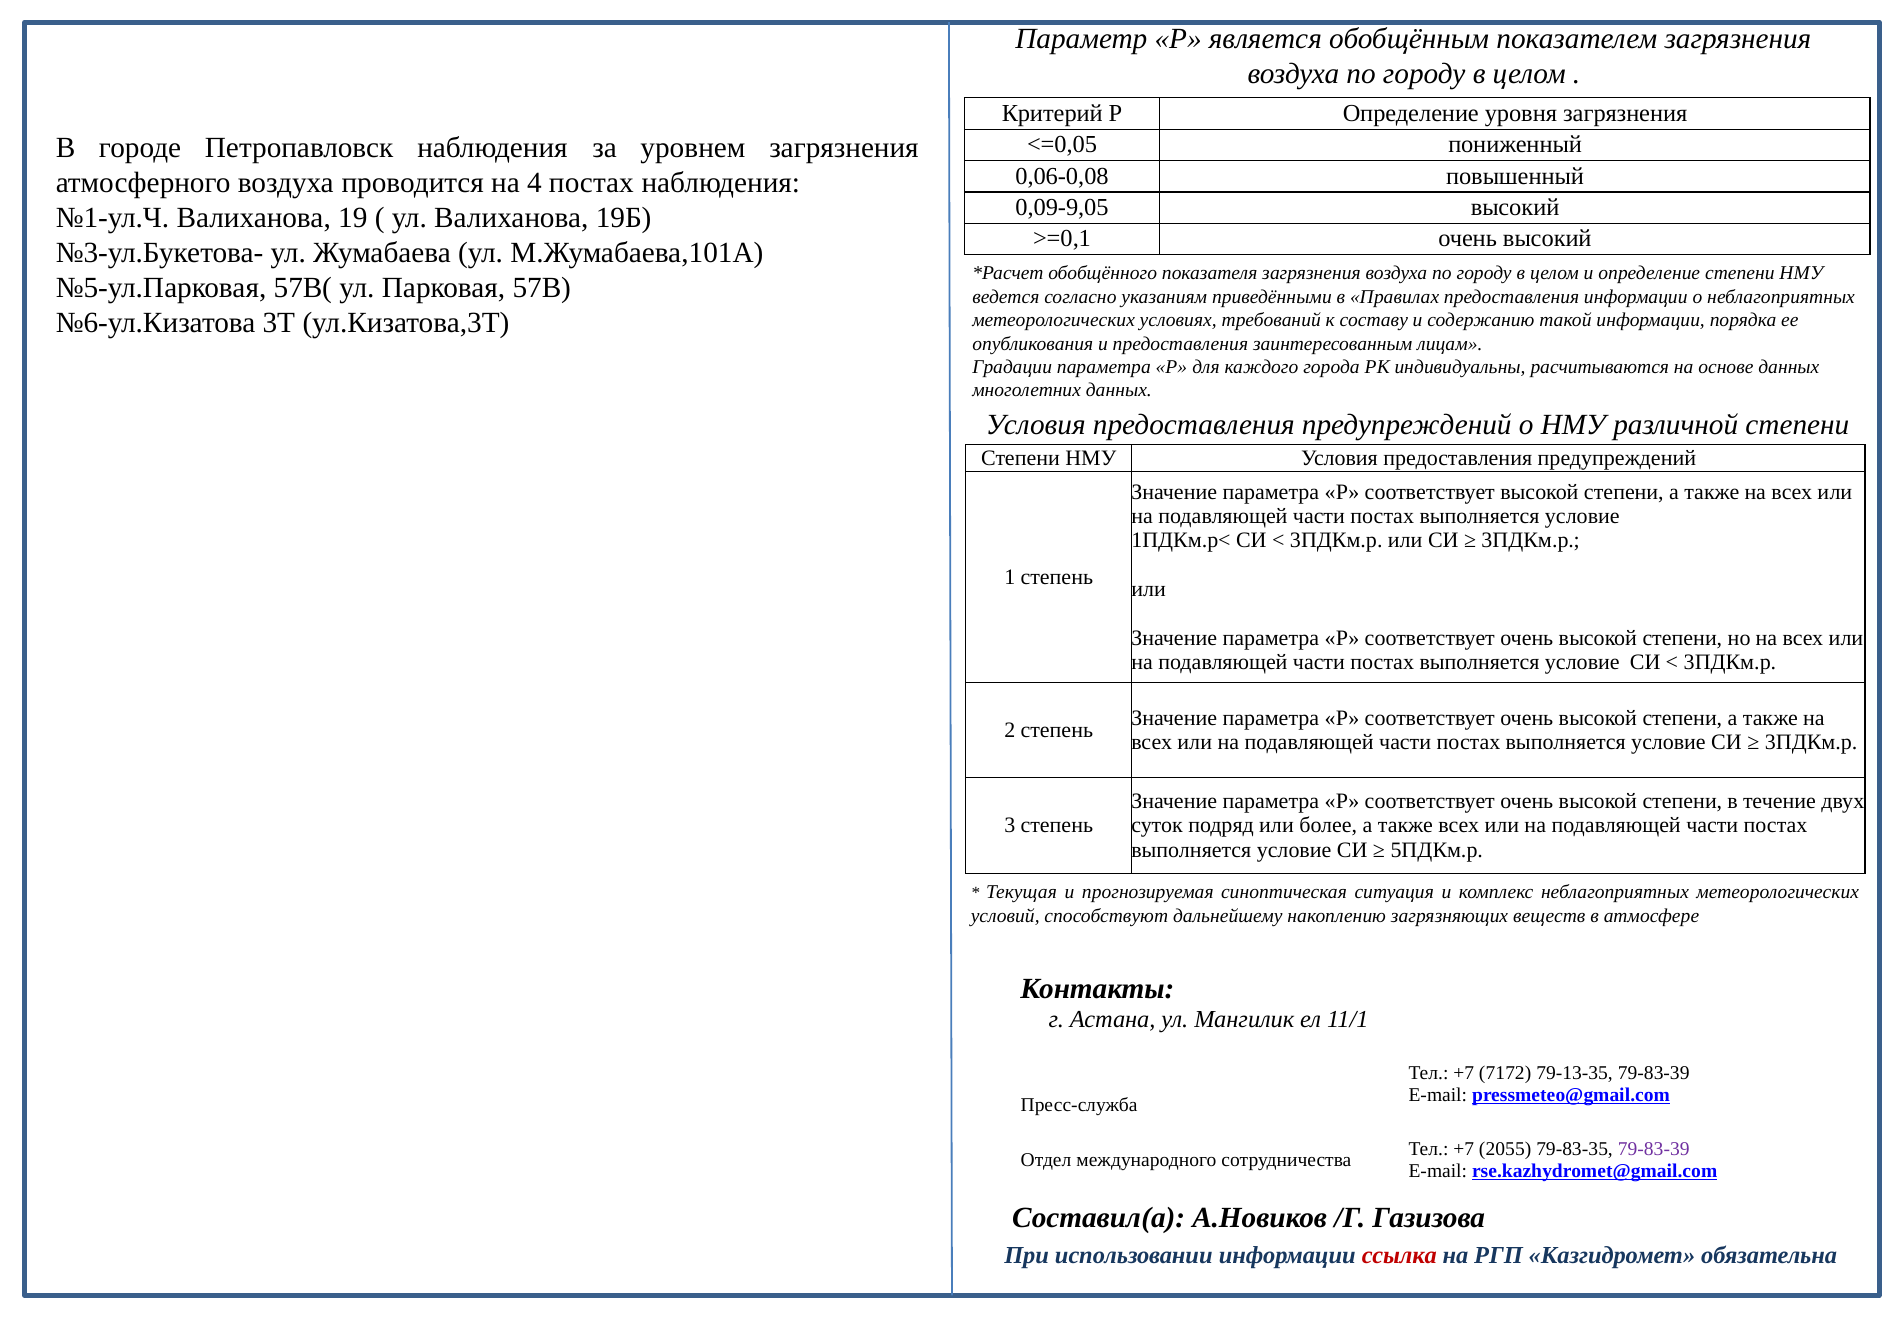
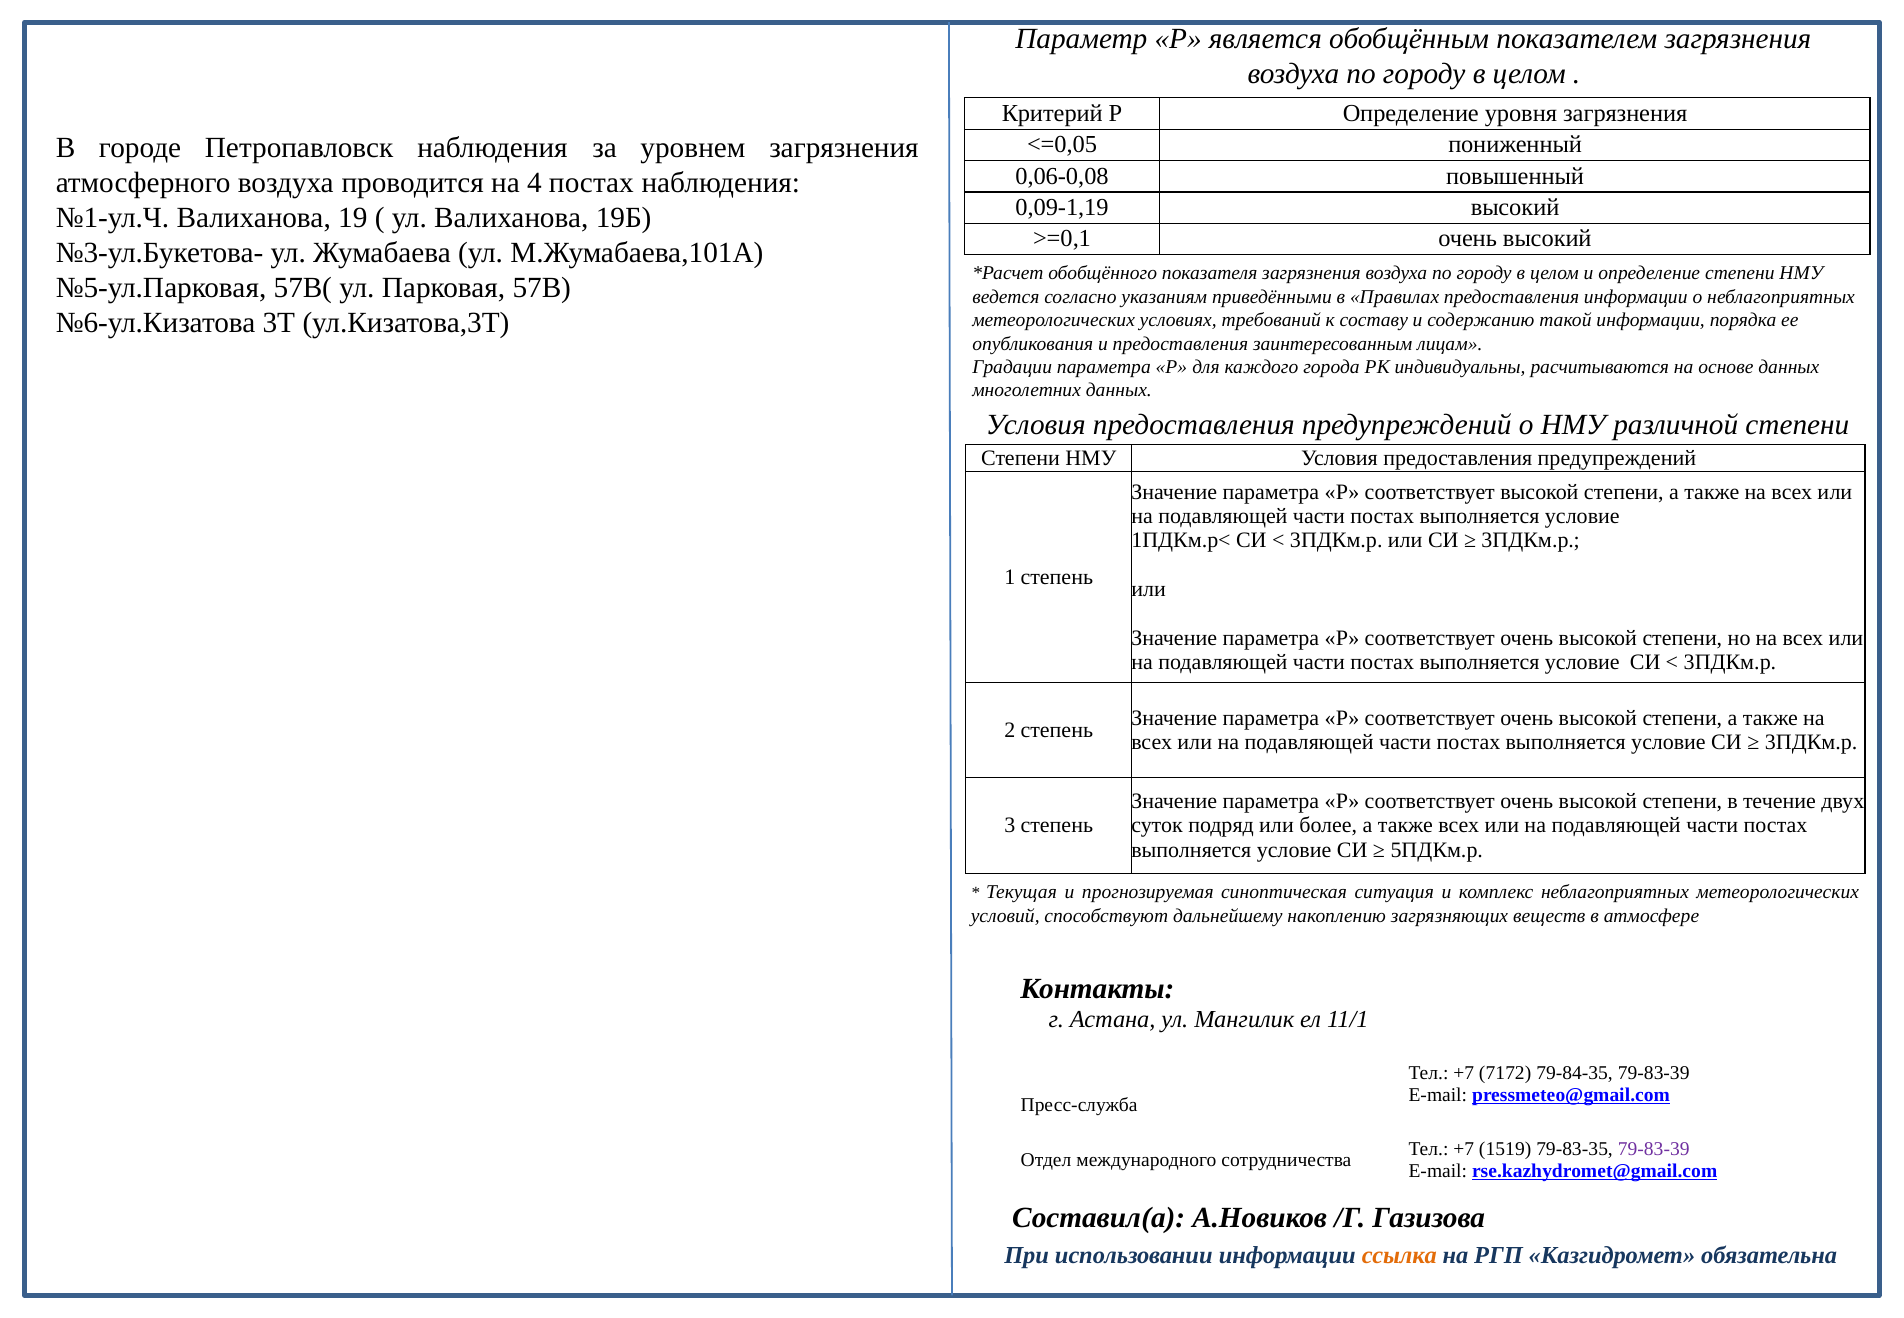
0,09-9,05: 0,09-9,05 -> 0,09-1,19 (1062, 207)
79-13-35: 79-13-35 -> 79-84-35 (1575, 1073)
2055: 2055 -> 1519 (1505, 1149)
ссылка colour: red -> orange (1399, 1255)
